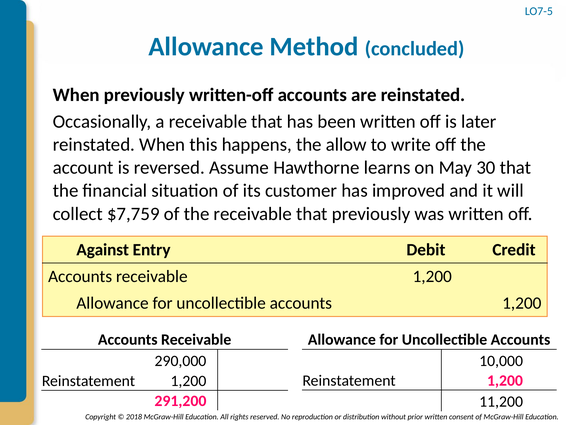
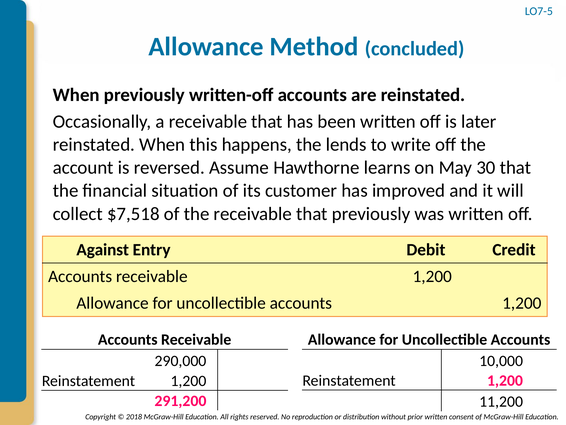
allow: allow -> lends (346, 144)
$7,759: $7,759 -> $7,518 (133, 214)
